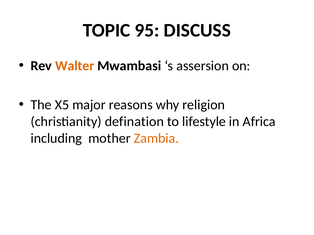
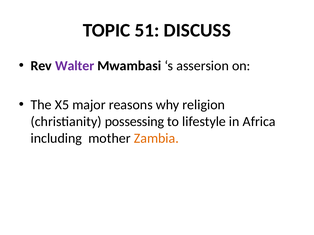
95: 95 -> 51 (147, 30)
Walter colour: orange -> purple (75, 66)
defination: defination -> possessing (134, 122)
